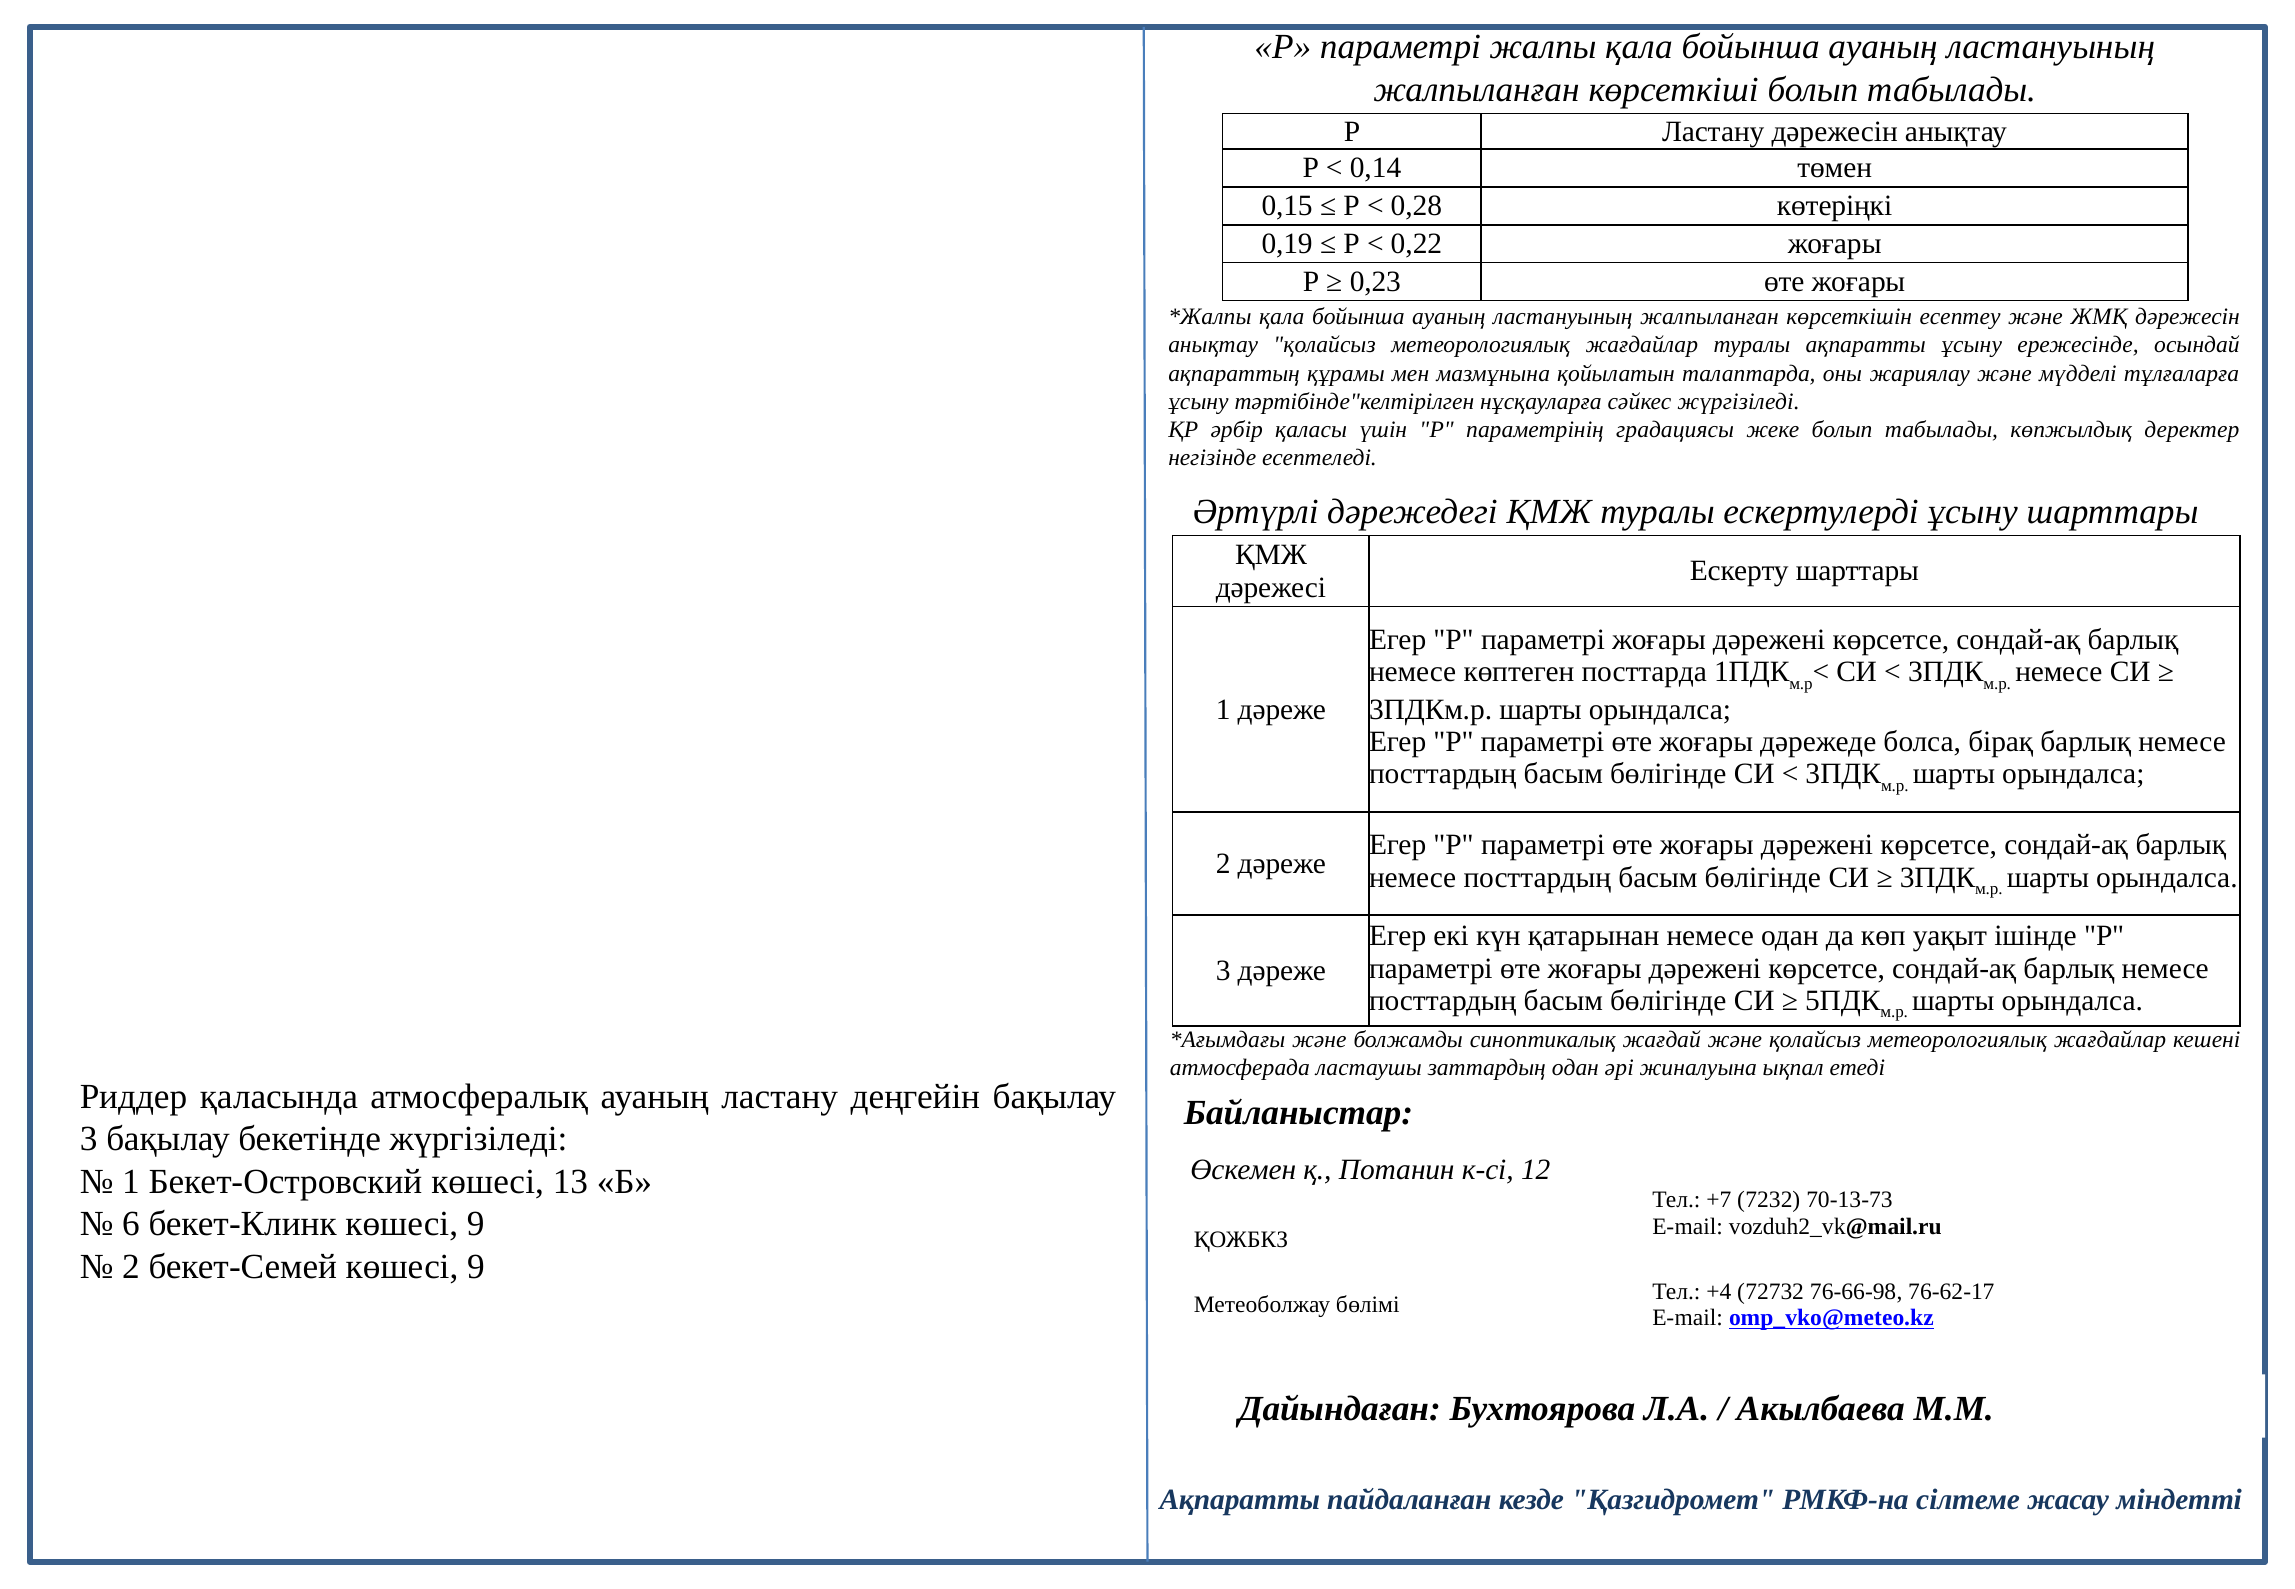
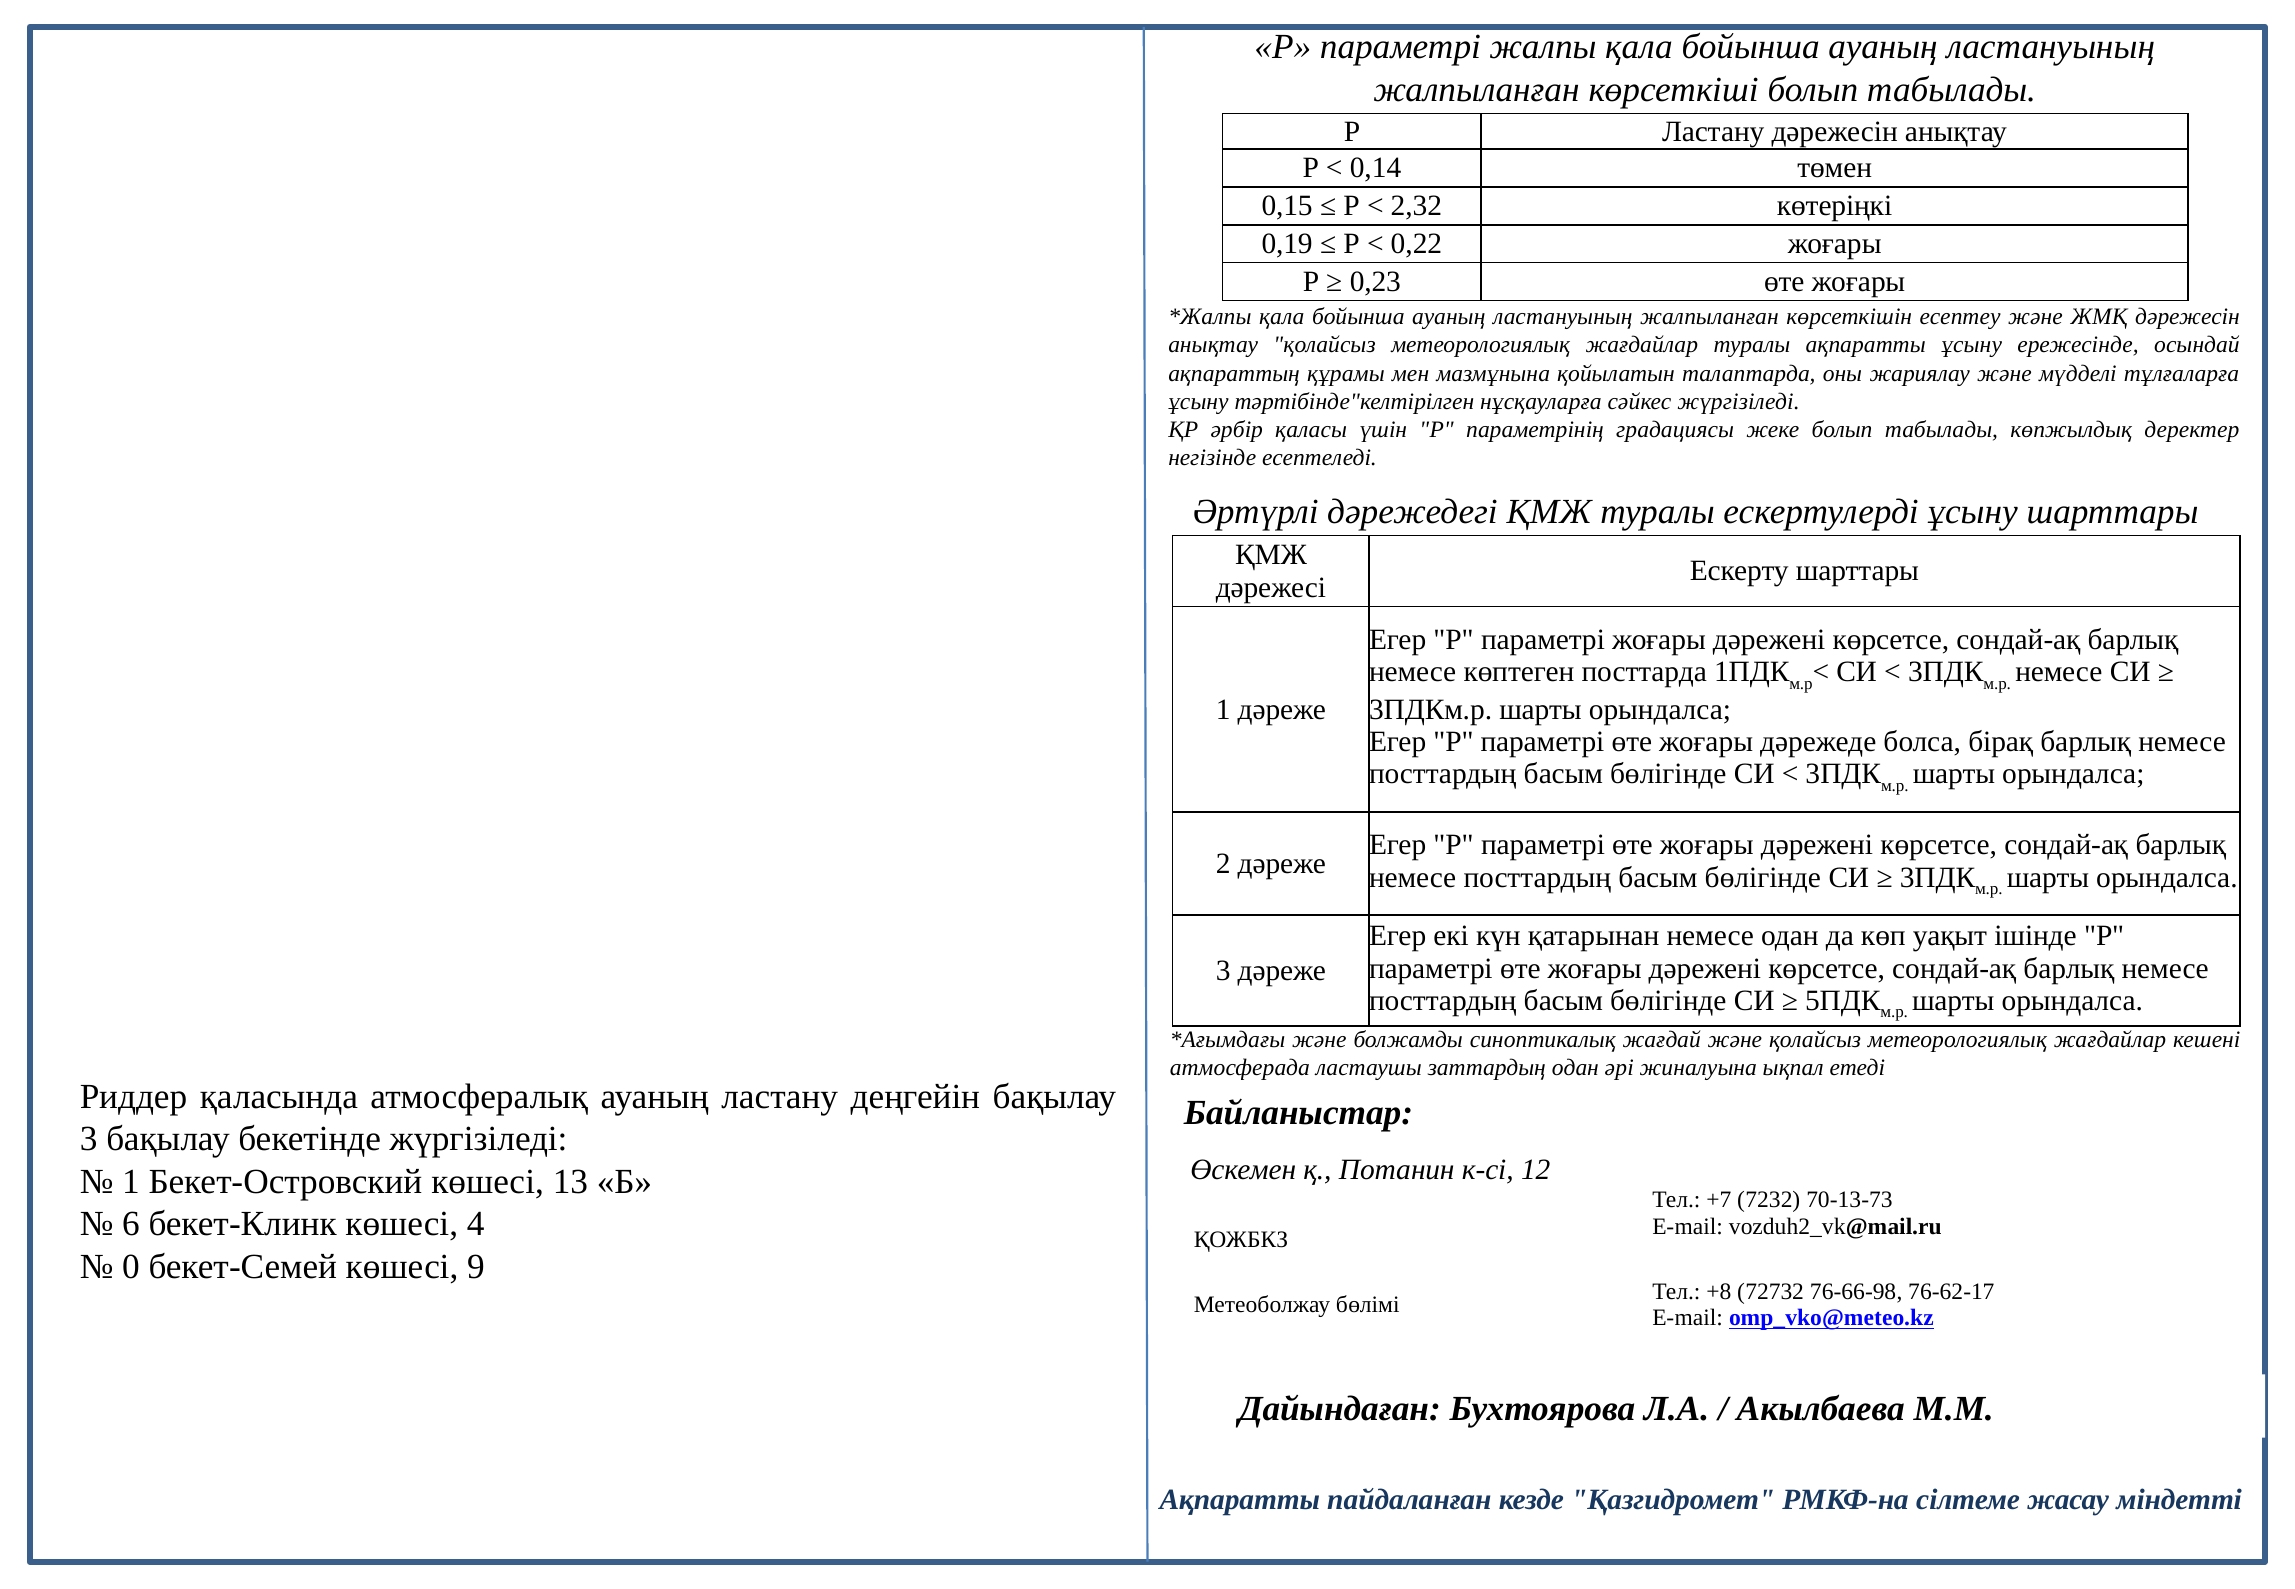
0,28: 0,28 -> 2,32 (1416, 206)
бекет-Клинк көшесі 9: 9 -> 4 (476, 1224)
2: 2 -> 0 (131, 1266)
+4: +4 -> +8 (1719, 1292)
